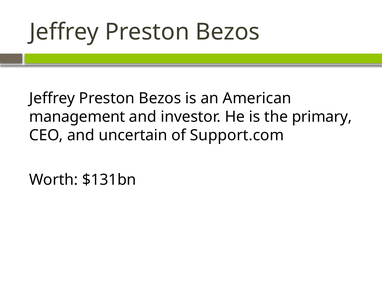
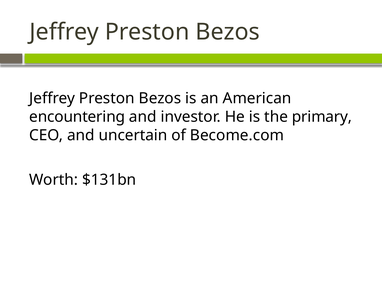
management: management -> encountering (77, 117)
Support.com: Support.com -> Become.com (237, 135)
